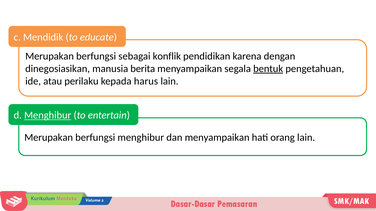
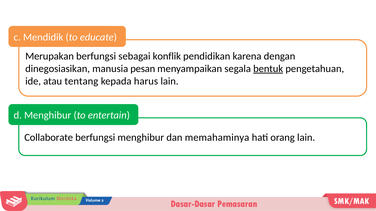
berita: berita -> pesan (143, 69)
perilaku: perilaku -> tentang (81, 81)
Menghibur underline: present -> none (48, 116)
Merupakan: Merupakan -> Collaborate (49, 138)
dan menyampaikan: menyampaikan -> memahaminya (217, 138)
